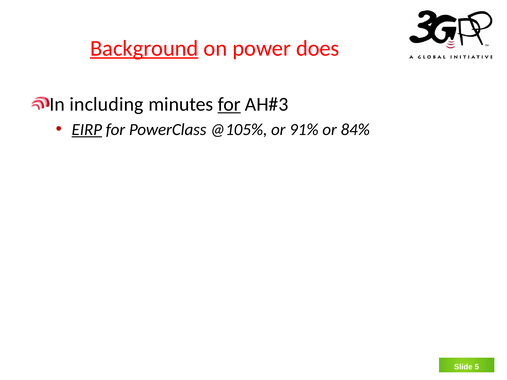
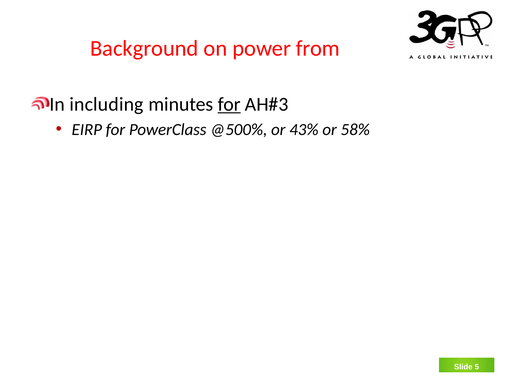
Background underline: present -> none (144, 48)
does: does -> from (318, 48)
EIRP underline: present -> none (87, 130)
@105%: @105% -> @500% (239, 130)
91%: 91% -> 43% (304, 130)
84%: 84% -> 58% (355, 130)
